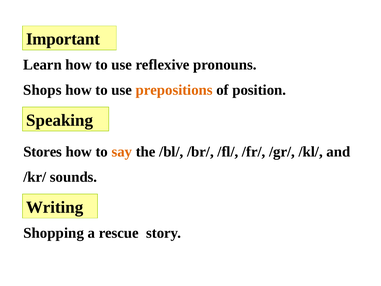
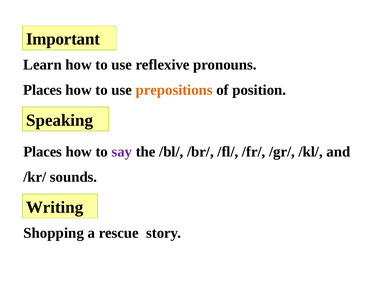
Shops: Shops -> Places (43, 90)
Stores: Stores -> Places (43, 152)
say colour: orange -> purple (122, 152)
